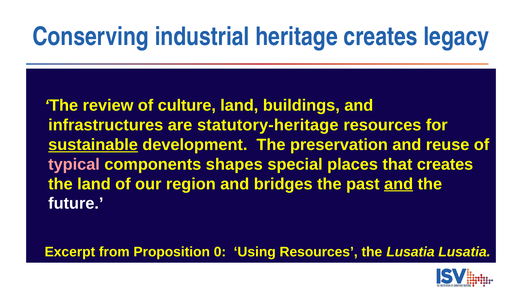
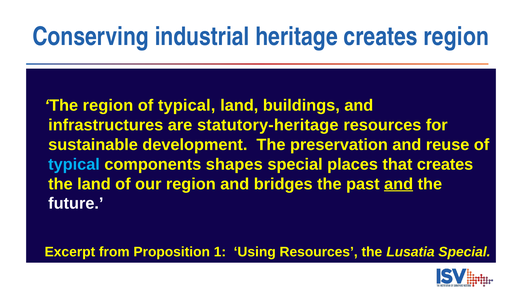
creates legacy: legacy -> region (456, 37)
The review: review -> region (108, 106)
culture: culture -> typical (187, 106)
sustainable underline: present -> none (93, 145)
typical colour: pink -> light blue (74, 164)
0: 0 -> 1 (220, 252)
Lusatia Lusatia: Lusatia -> Special (464, 252)
